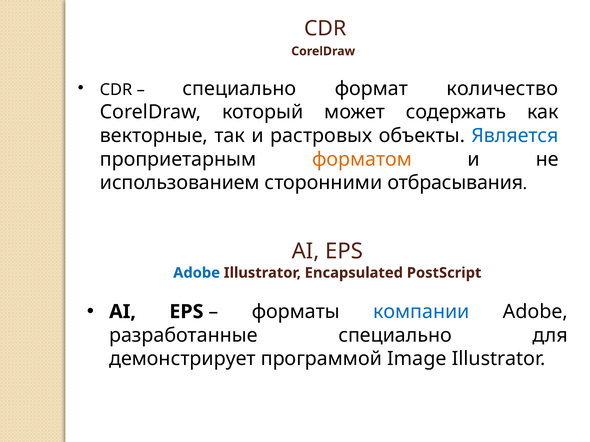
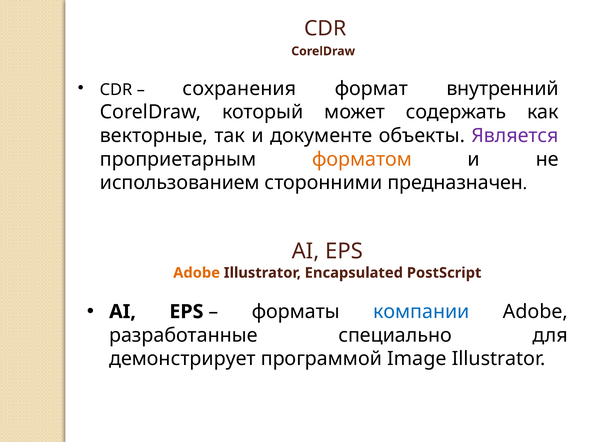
специально: специально -> сохранения (239, 89)
количество: количество -> внутренний (503, 89)
растровых: растровых -> документе (321, 136)
Является colour: blue -> purple (515, 136)
отбрасывания: отбрасывания -> предназначен (455, 183)
Adobe colour: blue -> orange (197, 273)
